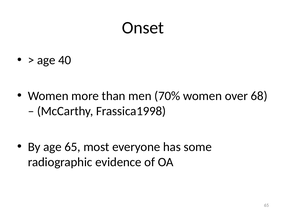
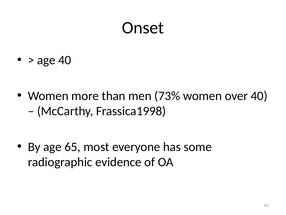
70%: 70% -> 73% (167, 96)
over 68: 68 -> 40 (259, 96)
